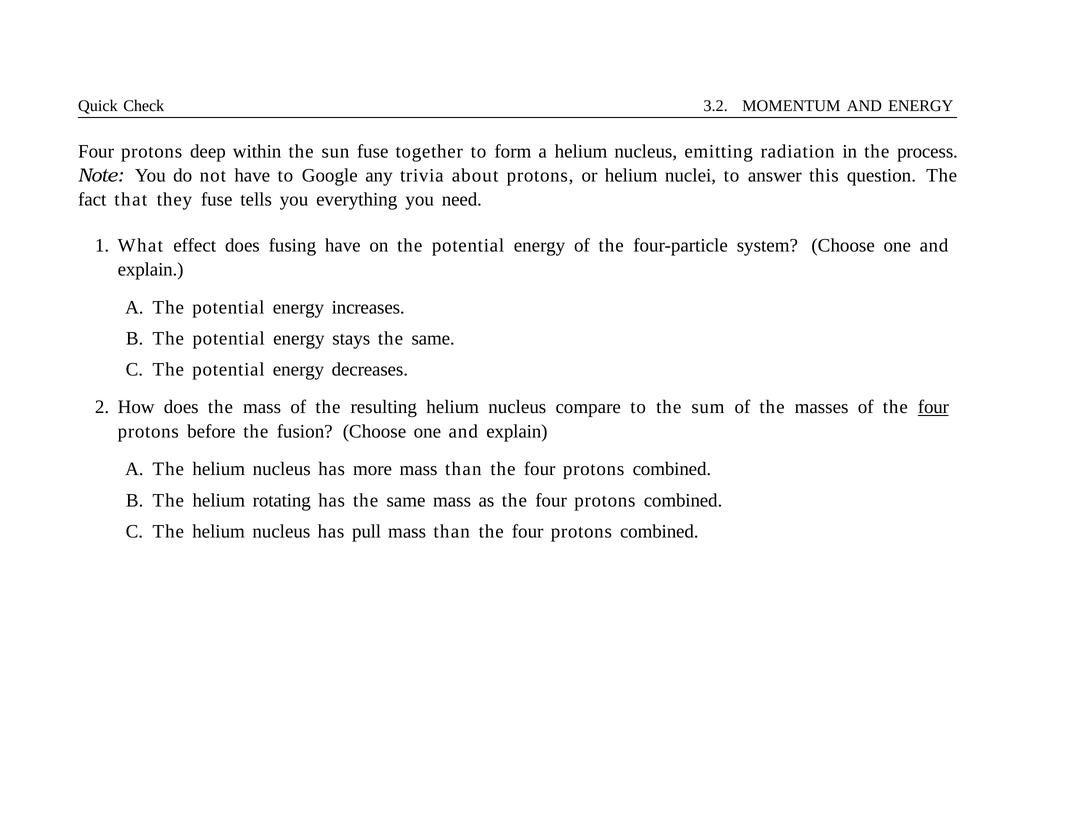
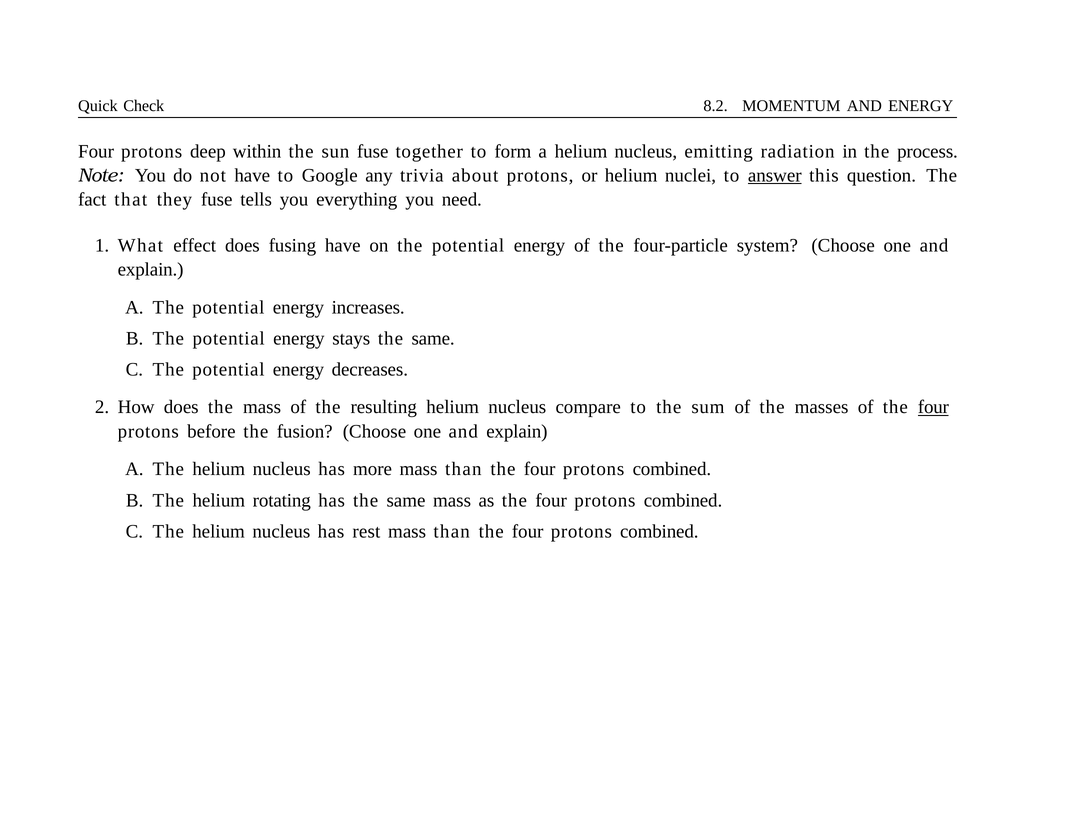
3.2: 3.2 -> 8.2 (716, 106)
answer underline: none -> present (775, 175)
pull: pull -> rest (366, 531)
